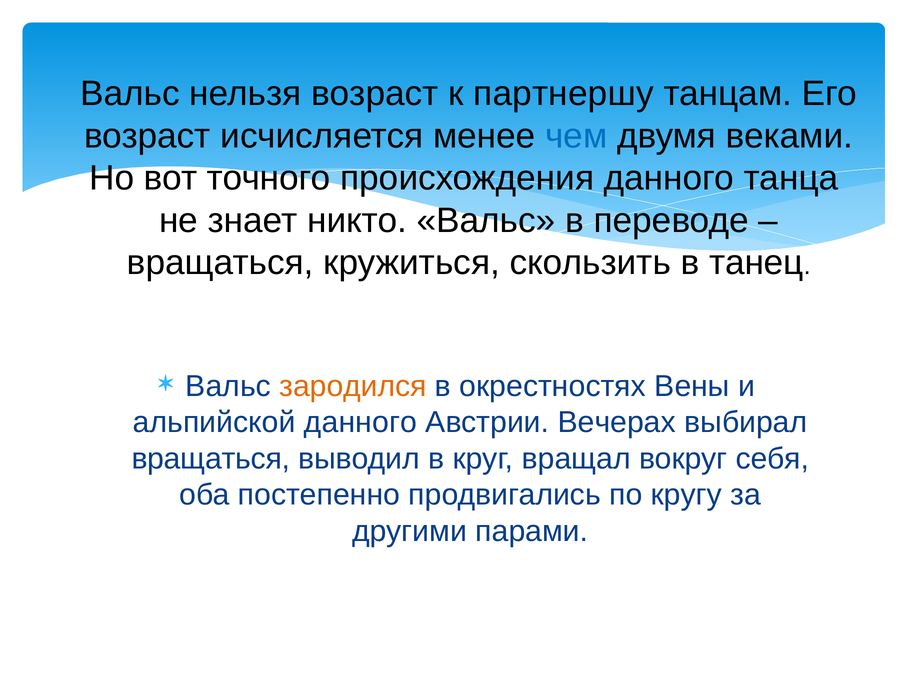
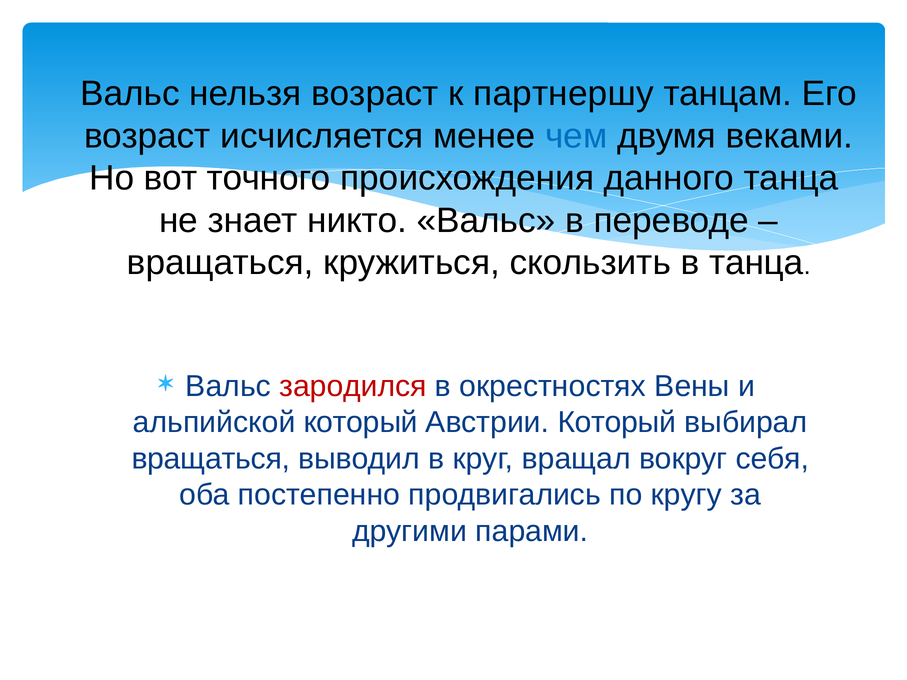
в танец: танец -> танца (756, 263)
зародился colour: orange -> red (353, 386)
альпийской данного: данного -> который (361, 423)
Австрии Вечерах: Вечерах -> Который (617, 423)
